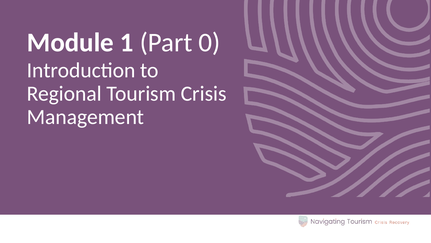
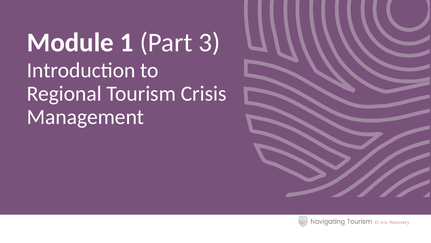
0: 0 -> 3 (209, 43)
